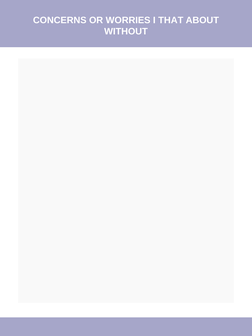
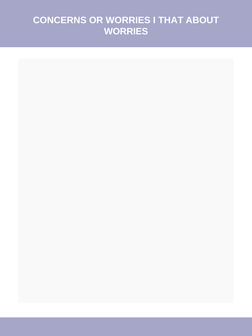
WITHOUT: WITHOUT -> WORRIES (126, 31)
